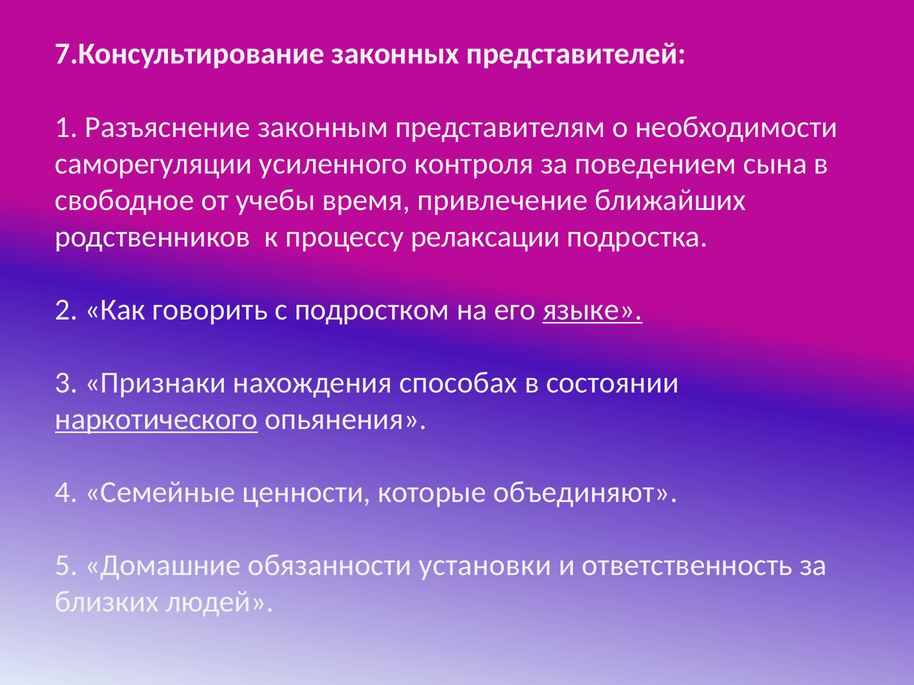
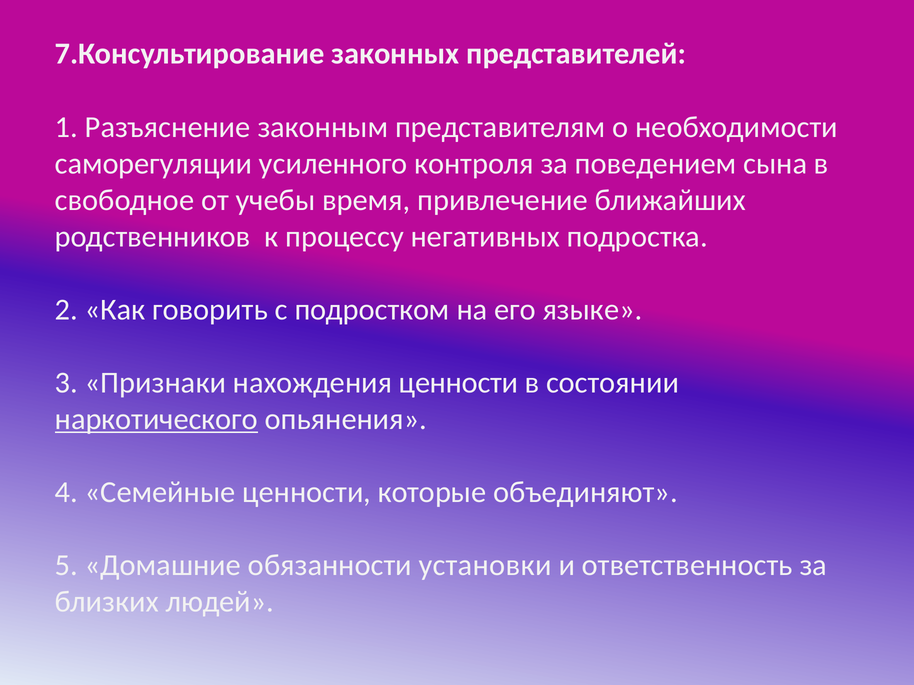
релаксации: релаксации -> негативных (485, 237)
языке underline: present -> none (592, 310)
нахождения способах: способах -> ценности (459, 383)
